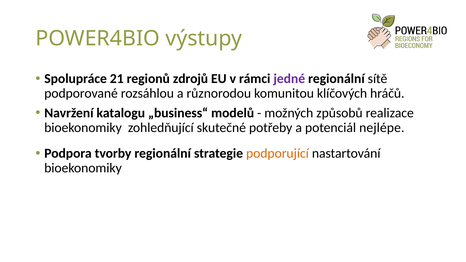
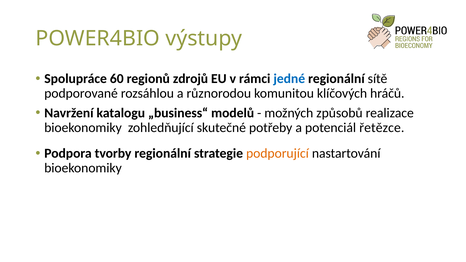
21: 21 -> 60 (117, 79)
jedné colour: purple -> blue (289, 79)
nejlépe: nejlépe -> řetězce (382, 128)
